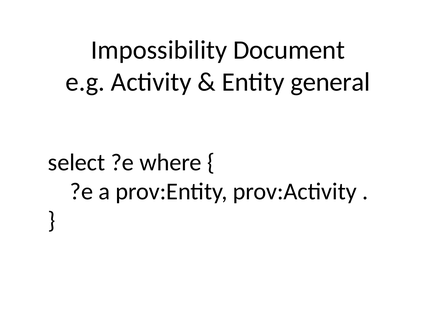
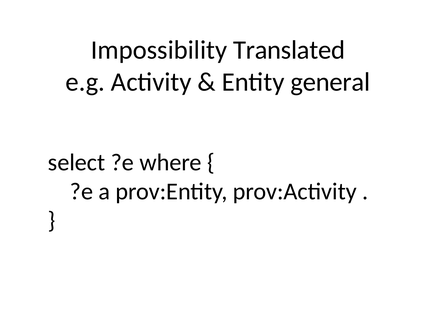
Document: Document -> Translated (289, 50)
